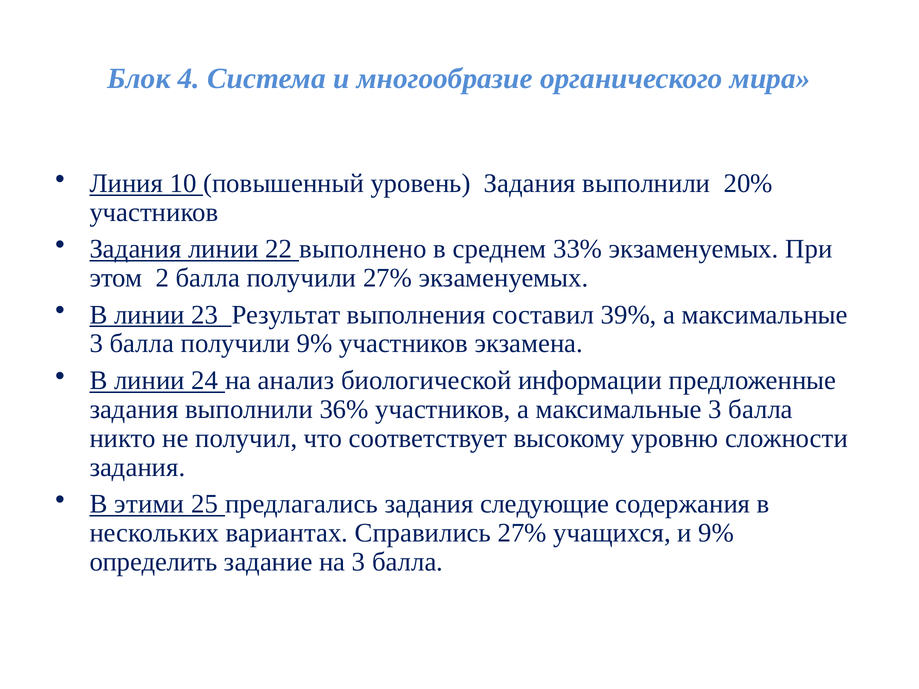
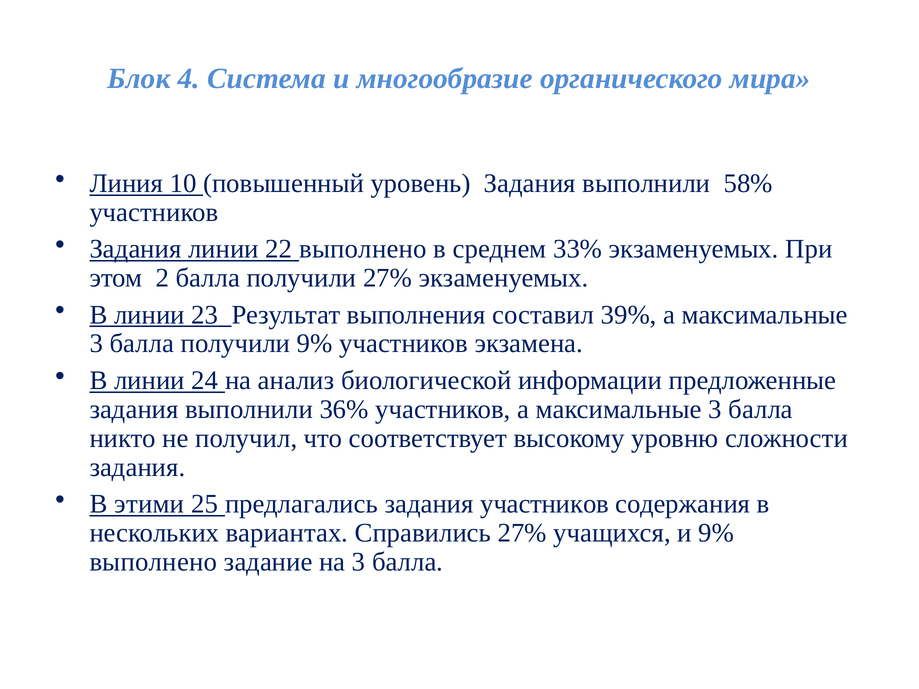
20%: 20% -> 58% (748, 183)
задания следующие: следующие -> участников (545, 504)
определить: определить -> выполнено (153, 562)
